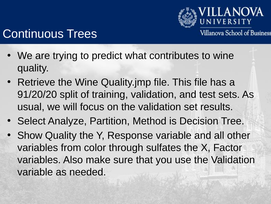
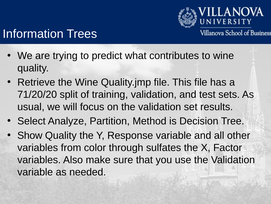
Continuous: Continuous -> Information (33, 34)
91/20/20: 91/20/20 -> 71/20/20 (37, 94)
